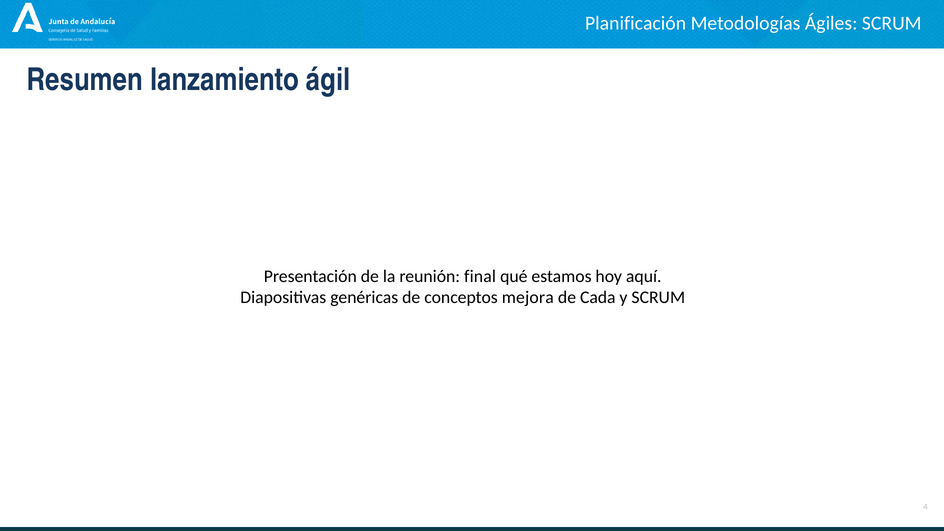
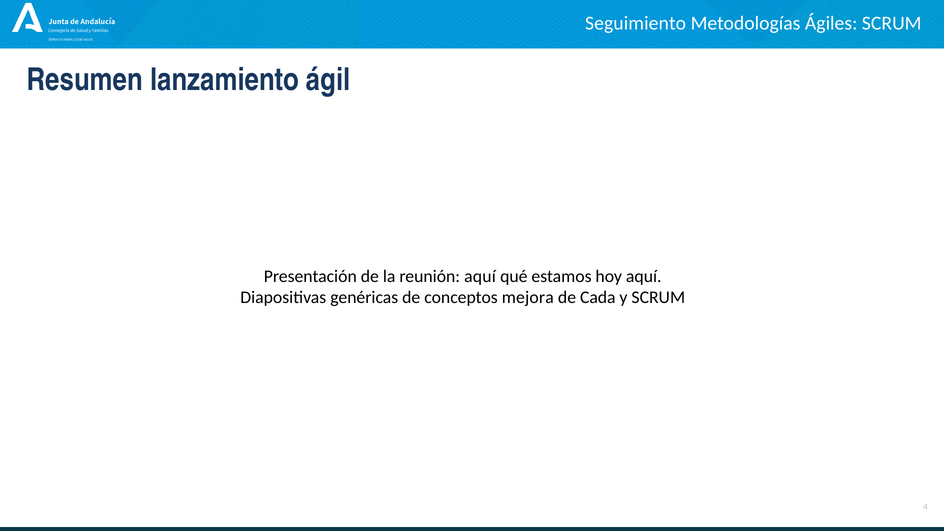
Planificación: Planificación -> Seguimiento (636, 23)
reunión final: final -> aquí (480, 276)
